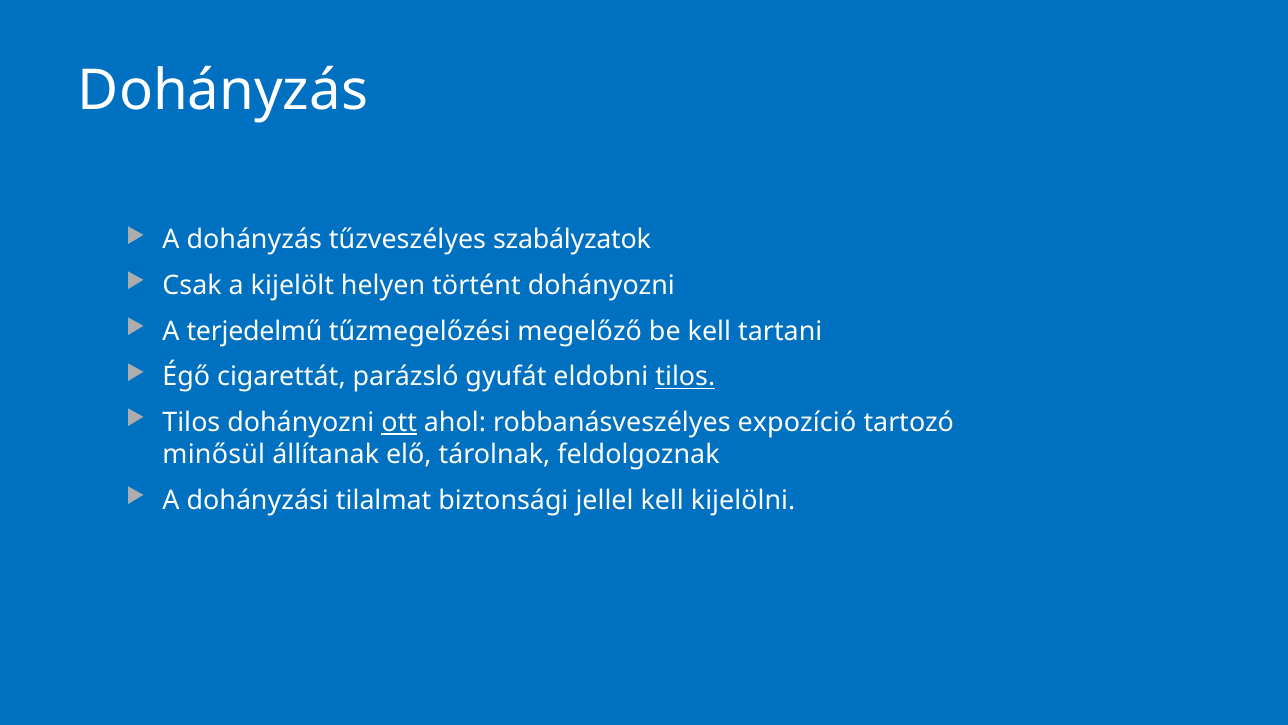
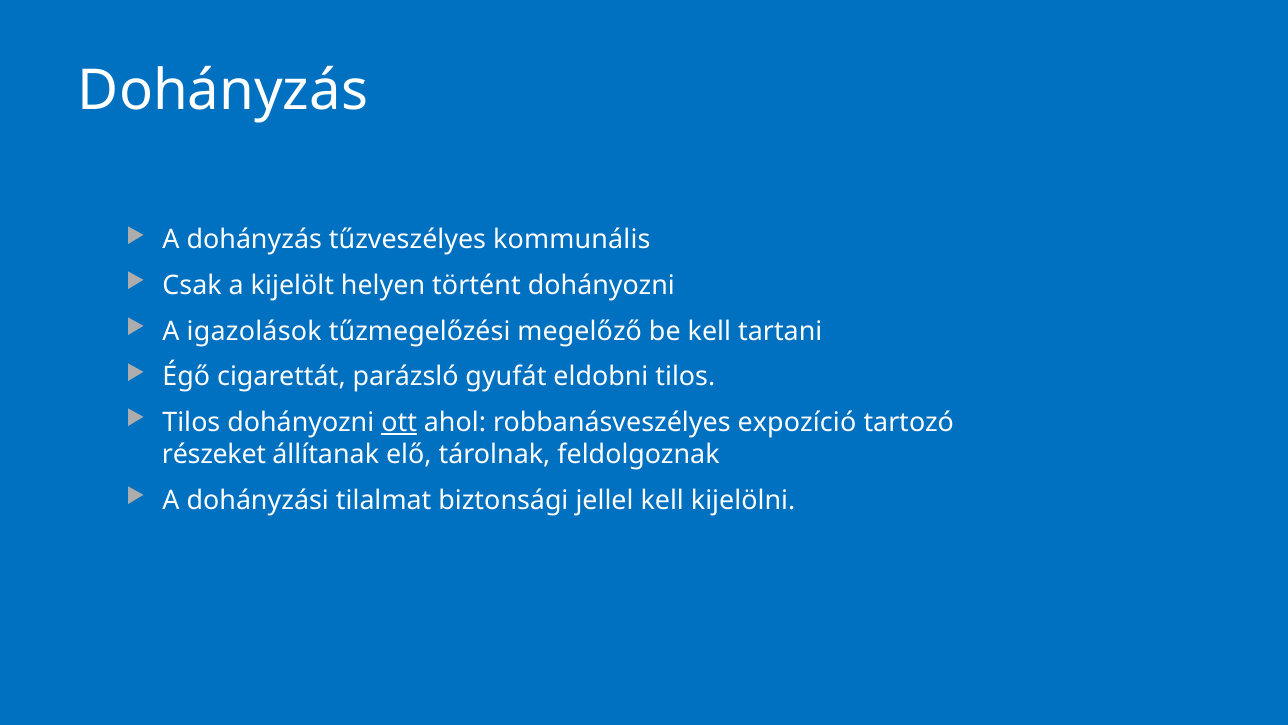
szabályzatok: szabályzatok -> kommunális (572, 240)
terjedelmű: terjedelmű -> igazolások (254, 331)
tilos underline: present -> none (685, 377)
minősül: minősül -> részeket (214, 454)
